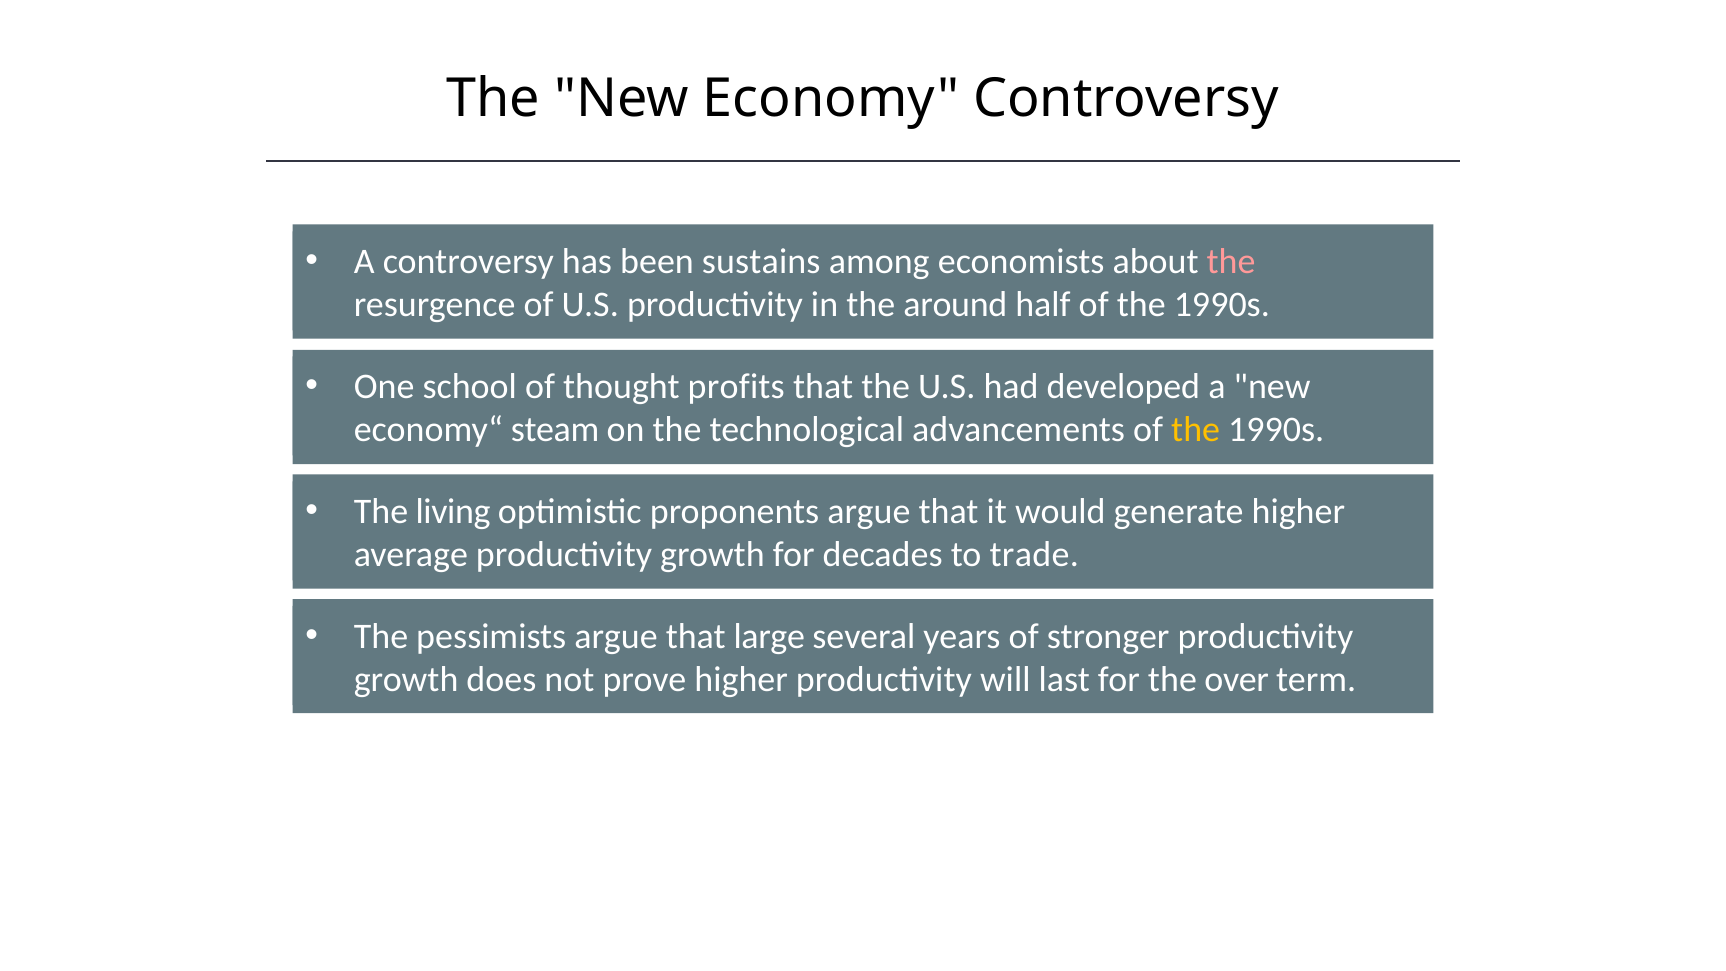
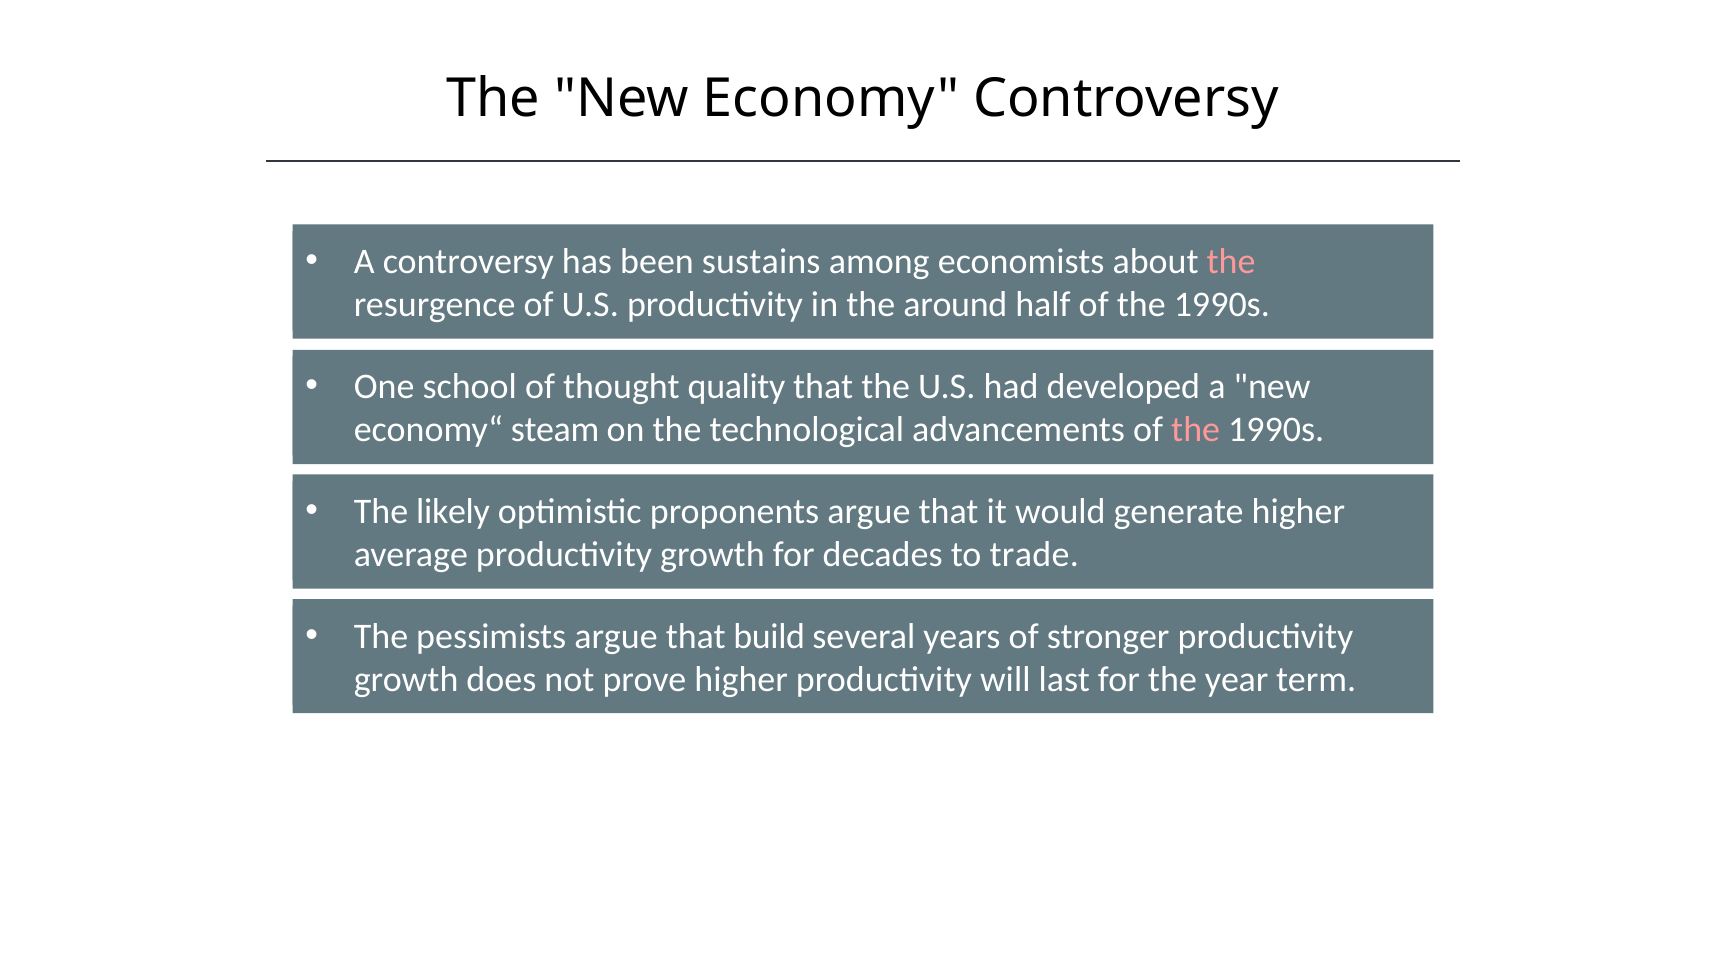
profits: profits -> quality (737, 387)
the colour: yellow -> pink (1196, 430)
living: living -> likely (453, 512)
large: large -> build (769, 636)
over: over -> year (1237, 680)
